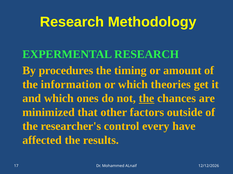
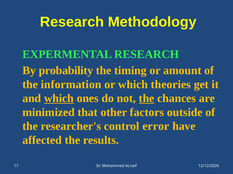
procedures: procedures -> probability (66, 71)
which underline: none -> present (59, 99)
every: every -> error (156, 127)
